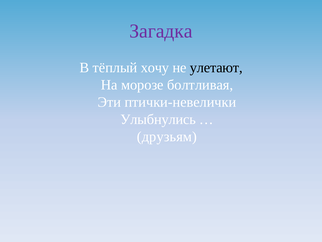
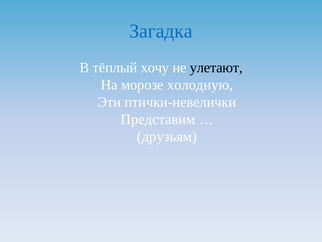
Загадка colour: purple -> blue (161, 31)
болтливая: болтливая -> холодную (200, 85)
Улыбнулись: Улыбнулись -> Представим (158, 119)
